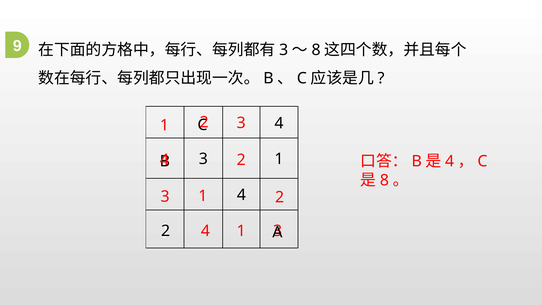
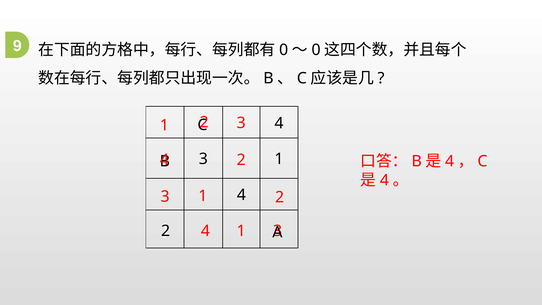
3: 3 -> 0 (284, 50)
8: 8 -> 0 (316, 50)
8: 8 -> 4 (384, 180)
